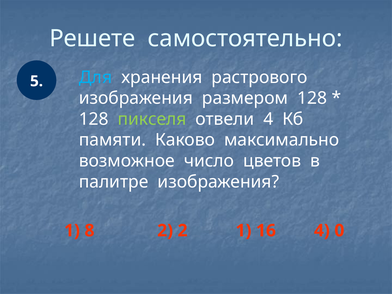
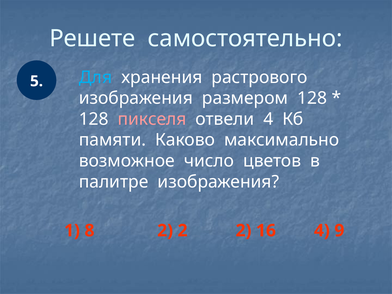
пикселя colour: light green -> pink (152, 119)
2 2 1: 1 -> 2 (244, 231)
0: 0 -> 9 (339, 231)
